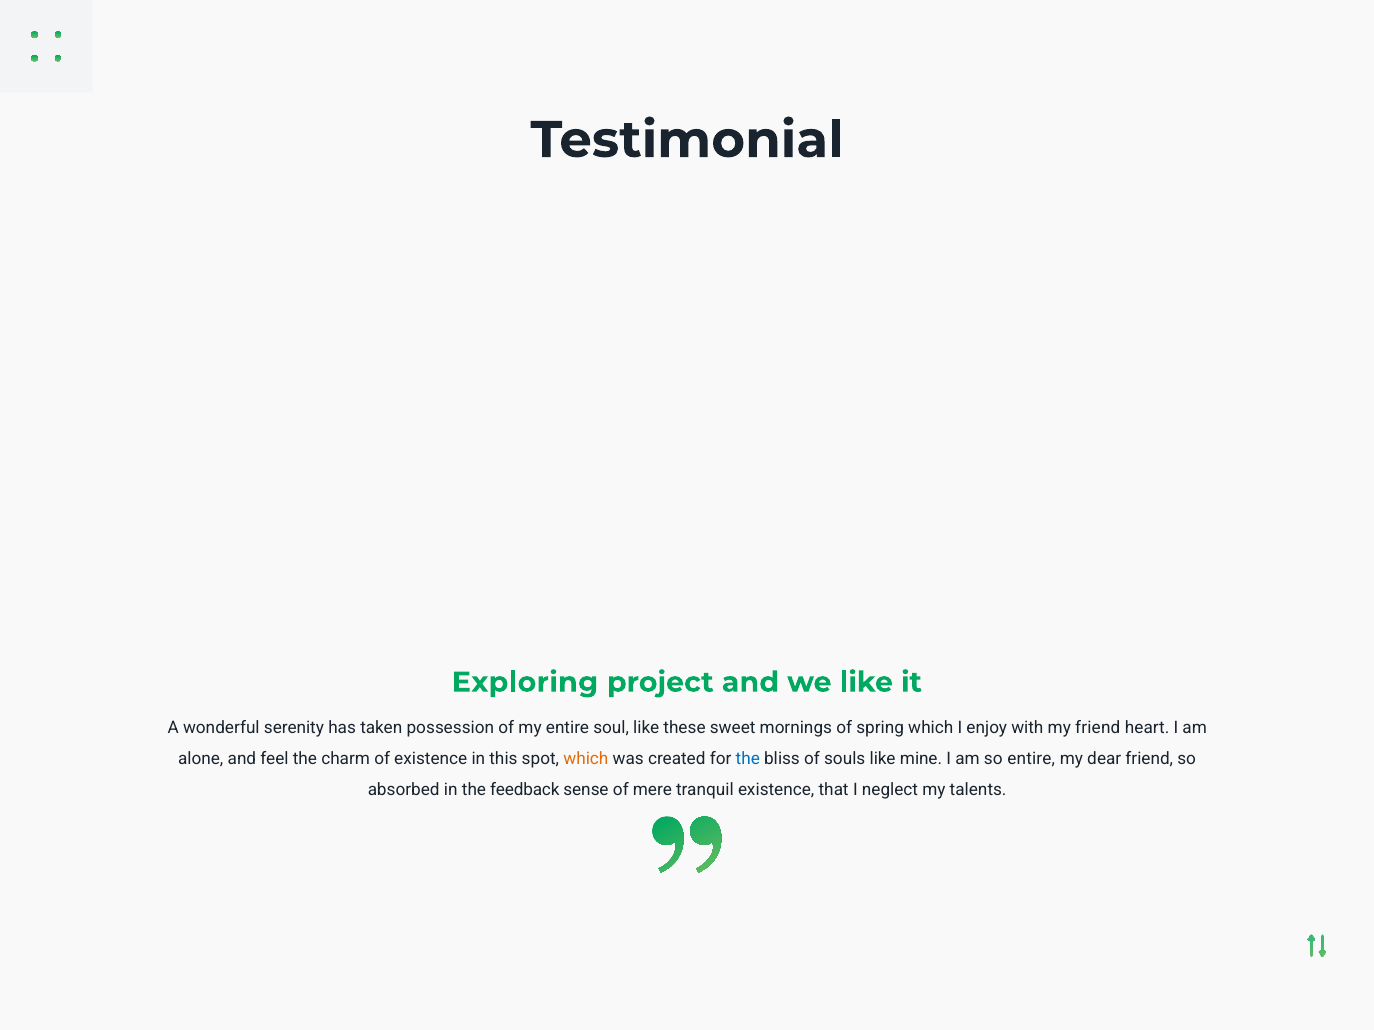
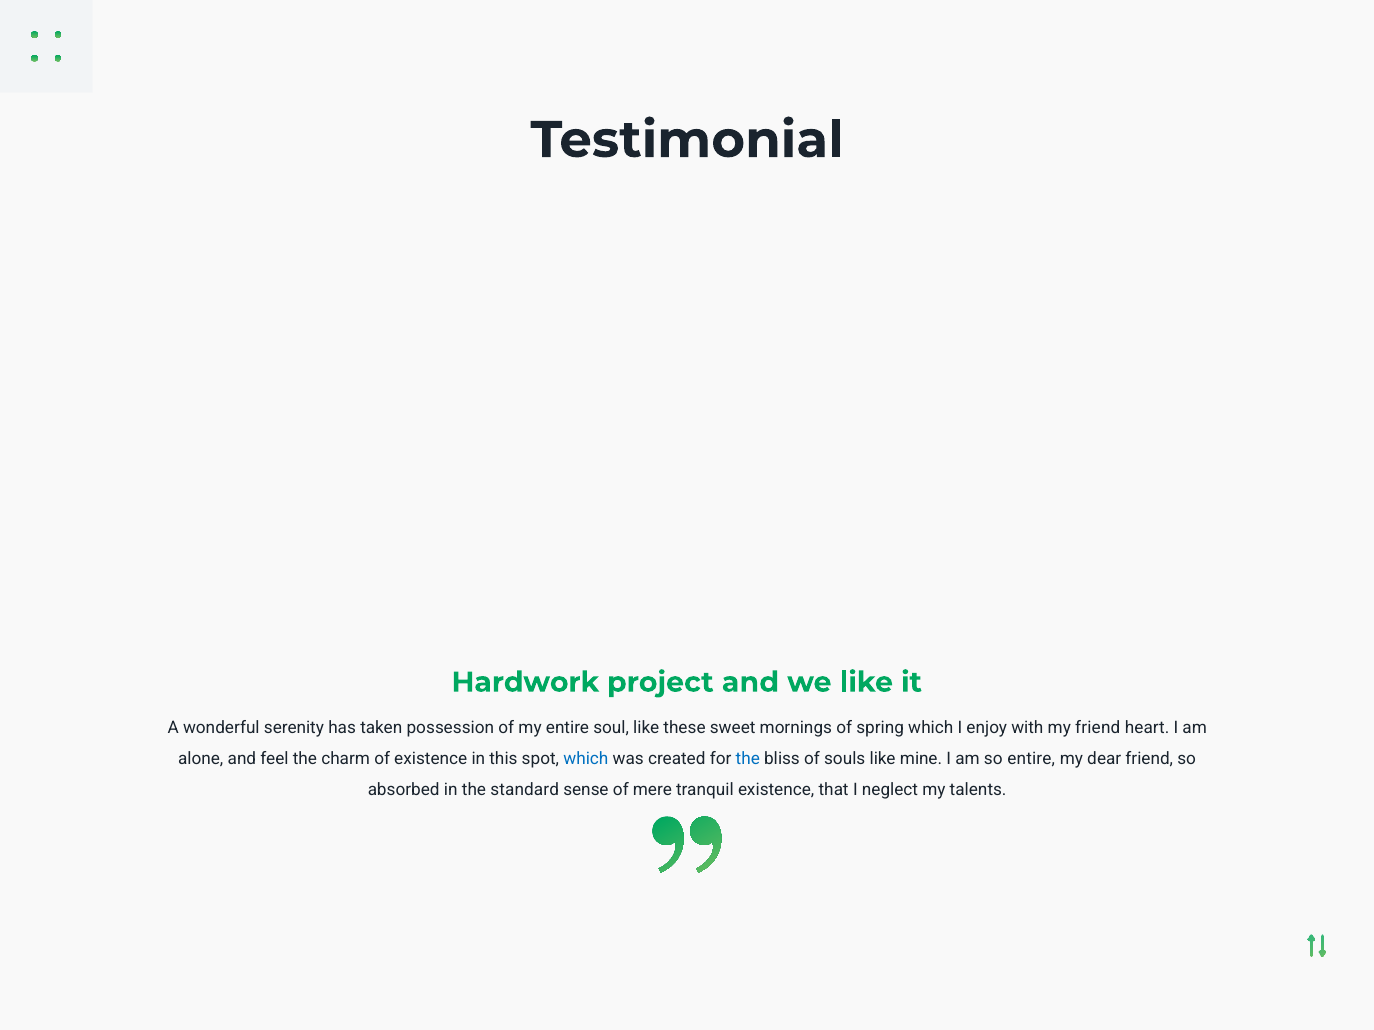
Exploring: Exploring -> Hardwork (525, 683)
which colour: orange -> blue (586, 759)
feedback: feedback -> standard (525, 790)
